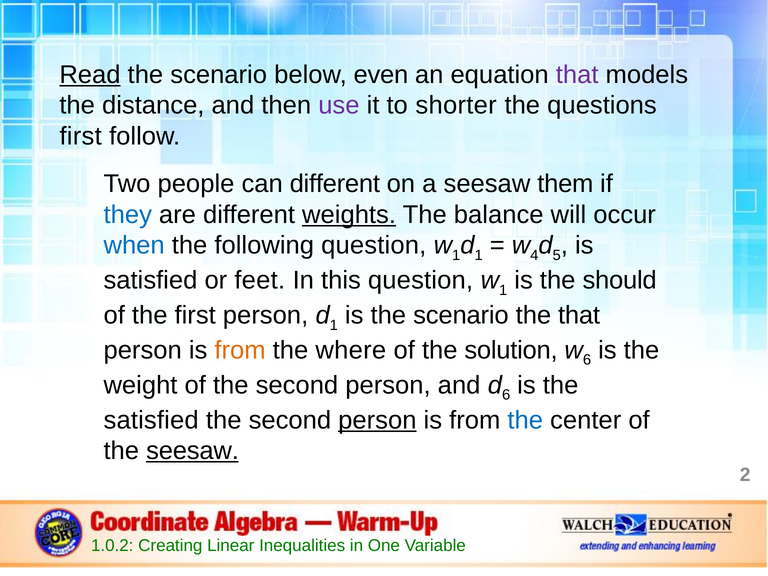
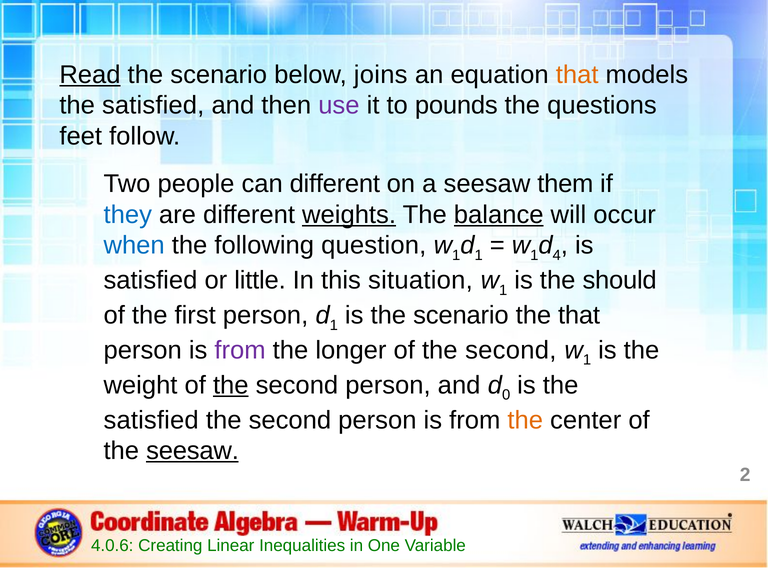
even: even -> joins (381, 75)
that colour: purple -> orange (577, 75)
distance: distance -> satisfied (153, 106)
shorter: shorter -> pounds (456, 106)
first: first -> feet (81, 136)
balance underline: none -> present (499, 215)
4: 4 -> 1 (534, 255)
5: 5 -> 4 (557, 255)
feet: feet -> little (260, 280)
this question: question -> situation (420, 280)
from colour: orange -> purple (240, 350)
where: where -> longer (351, 350)
solution: solution -> second (511, 350)
6: 6 -> 1 (587, 360)
the underline: none -> present (231, 385)
6: 6 -> 0 (506, 395)
person underline: present -> none (377, 420)
the colour: blue -> orange (525, 420)
1.0.2: 1.0.2 -> 4.0.6 (112, 546)
